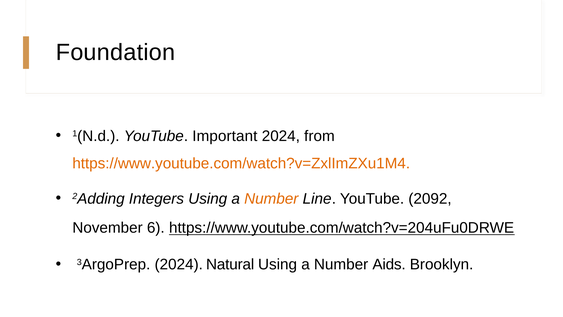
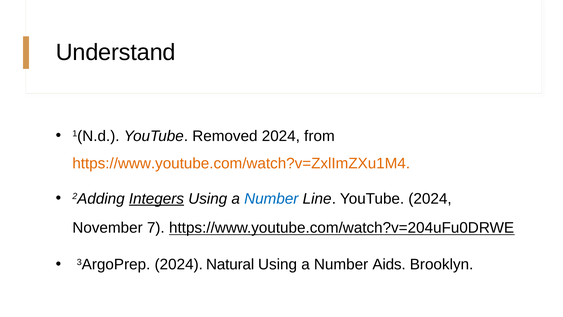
Foundation: Foundation -> Understand (116, 52)
Important: Important -> Removed (225, 136)
Integers underline: none -> present (156, 198)
Number colour: orange -> blue (271, 198)
YouTube 2092: 2092 -> 2024 (430, 198)
6: 6 -> 7 (156, 228)
